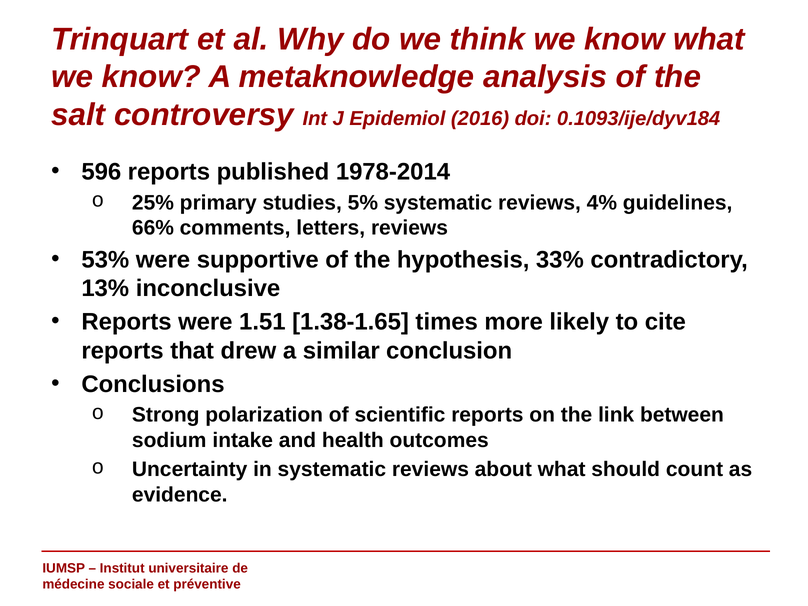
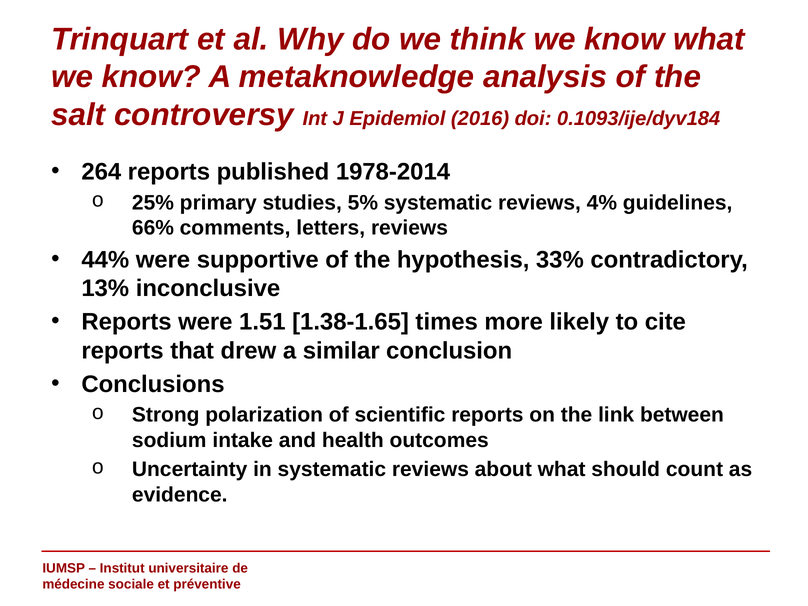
596: 596 -> 264 (101, 172)
53%: 53% -> 44% (105, 260)
